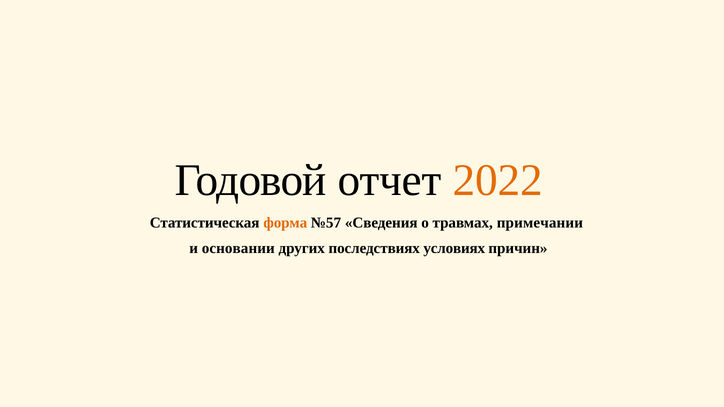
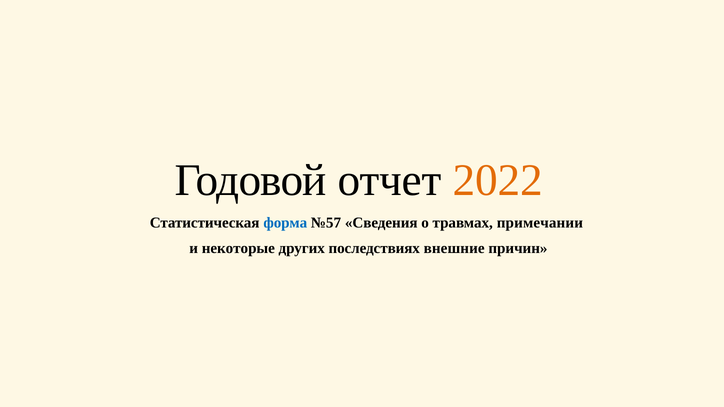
форма colour: orange -> blue (285, 223)
основании: основании -> некоторые (238, 249)
условиях: условиях -> внешние (454, 249)
